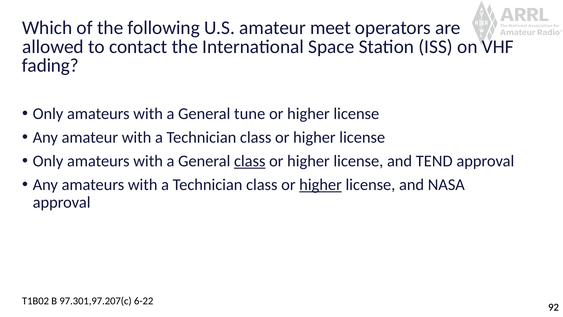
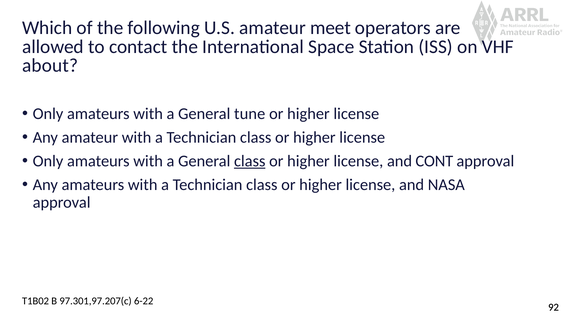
fading: fading -> about (50, 66)
TEND: TEND -> CONT (434, 161)
higher underline: present -> none (321, 184)
